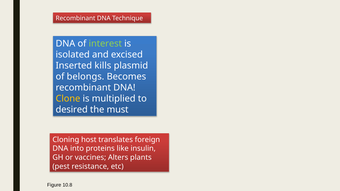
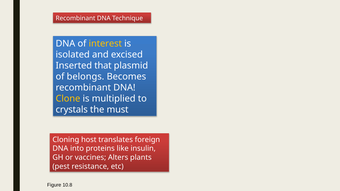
interest colour: light green -> yellow (105, 44)
kills: kills -> that (103, 66)
desired: desired -> crystals (72, 110)
